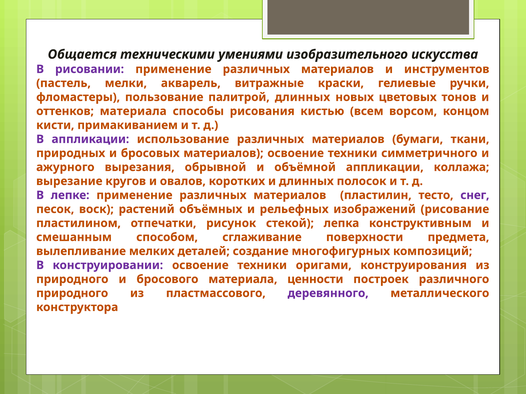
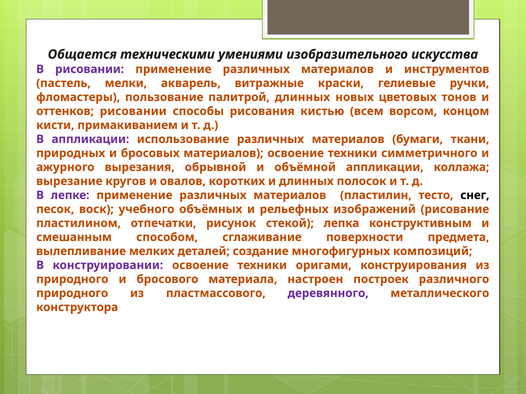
оттенков материала: материала -> рисовании (133, 111)
снег colour: purple -> black (475, 195)
растений: растений -> учебного (147, 209)
ценности: ценности -> настроен (315, 280)
